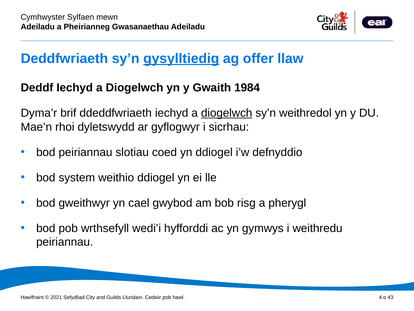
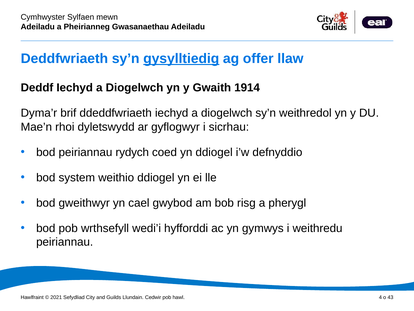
1984: 1984 -> 1914 (247, 88)
diogelwch underline: present -> none (227, 113)
slotiau: slotiau -> rydych (132, 152)
